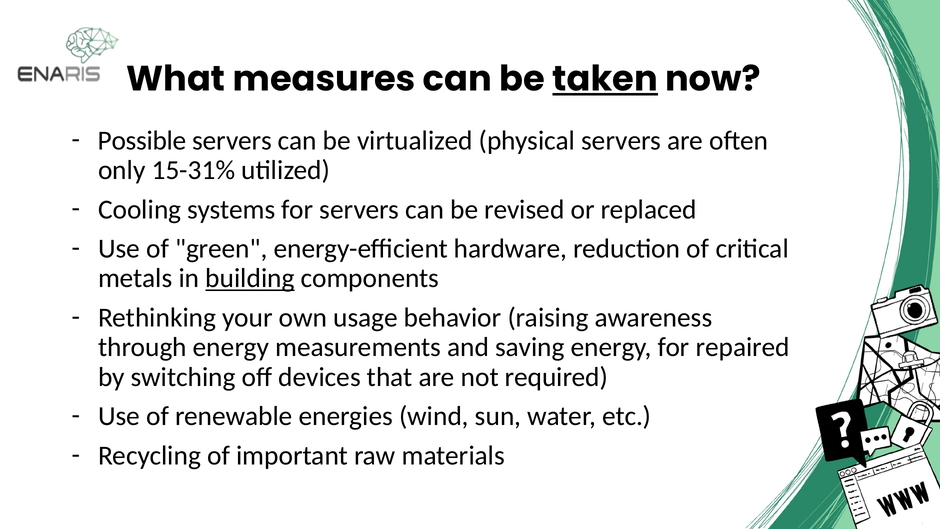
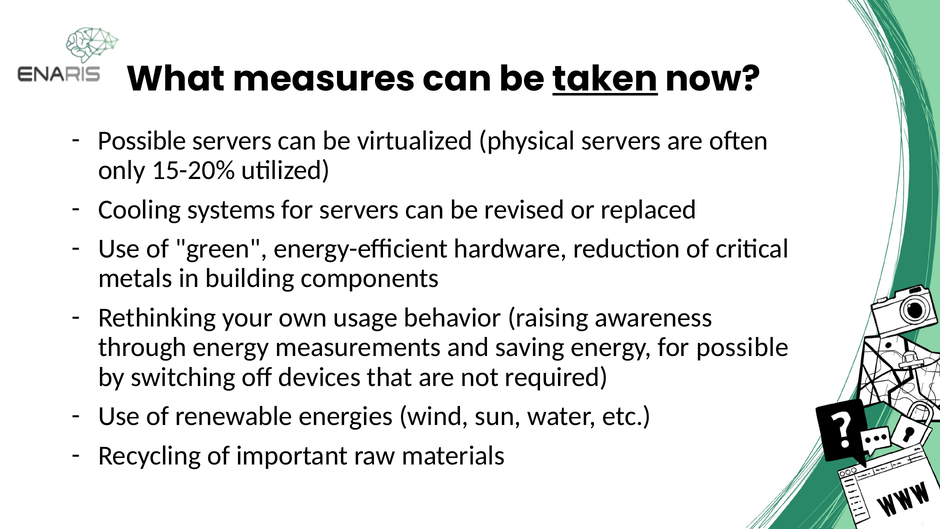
15-31%: 15-31% -> 15-20% (193, 170)
building underline: present -> none (250, 278)
for repaired: repaired -> possible (742, 347)
